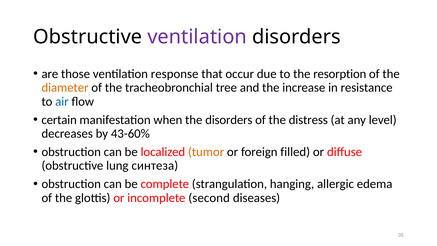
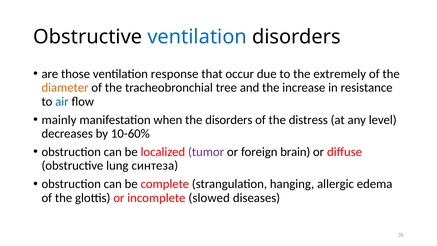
ventilation colour: purple -> blue (197, 37)
resorption: resorption -> extremely (340, 74)
certain: certain -> mainly (59, 120)
43-60%: 43-60% -> 10-60% (130, 134)
tumor colour: orange -> purple (206, 152)
filled: filled -> brain (295, 152)
second: second -> slowed (209, 198)
